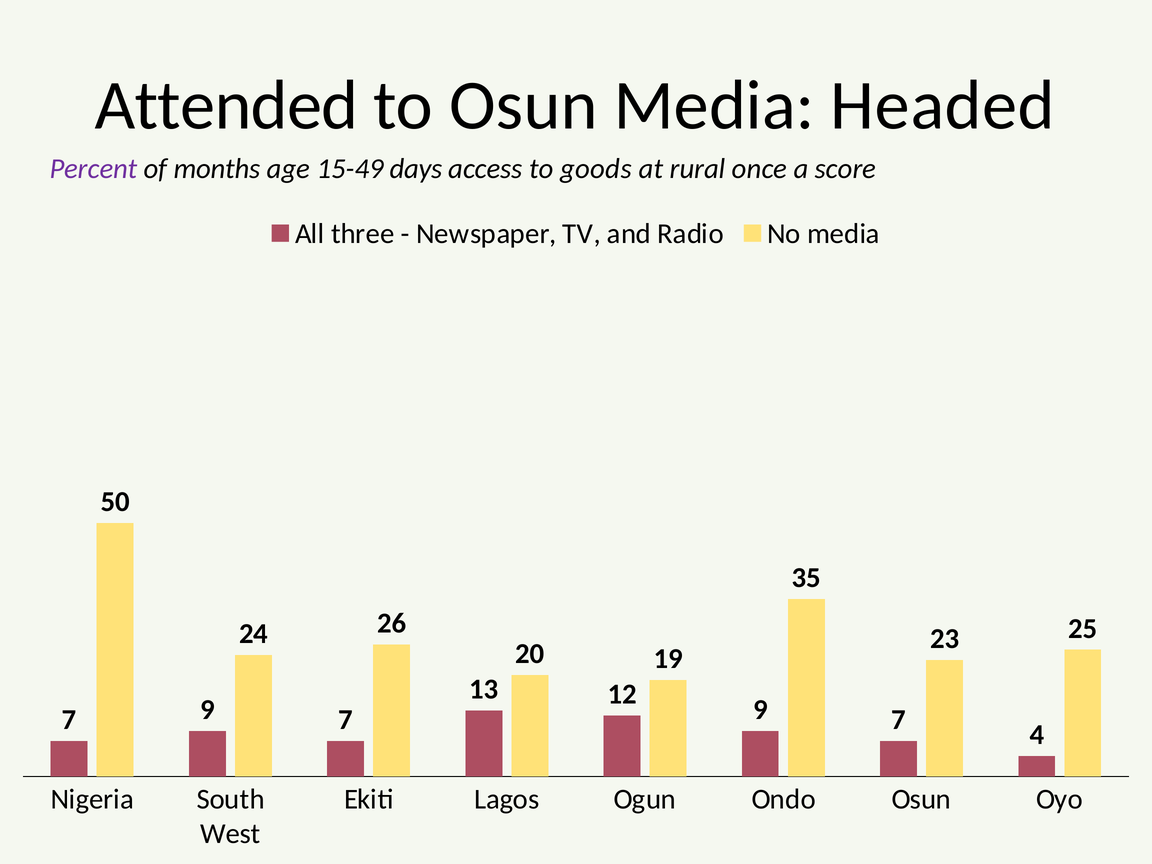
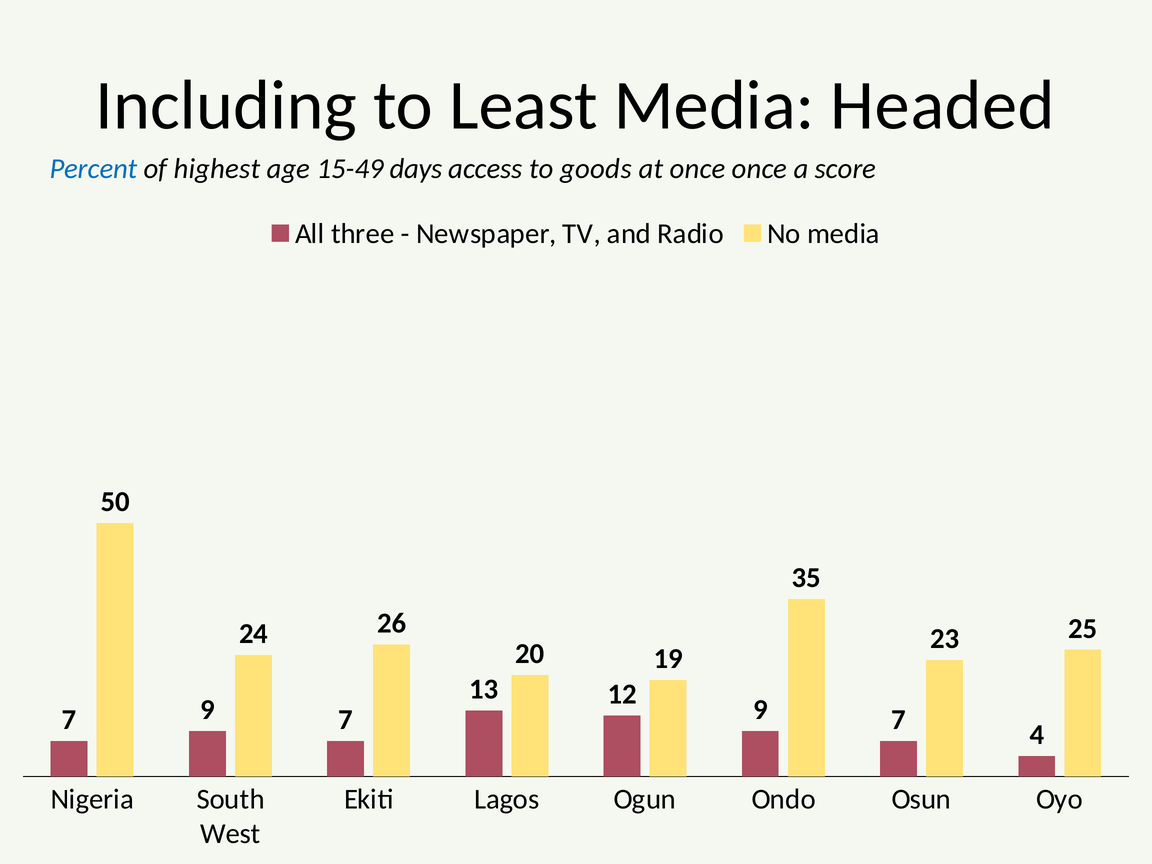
Attended: Attended -> Including (226, 106)
to Osun: Osun -> Least (524, 106)
Percent colour: purple -> blue (94, 169)
months: months -> highest (217, 169)
at rural: rural -> once (698, 169)
